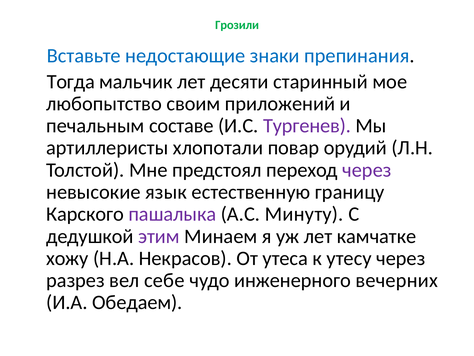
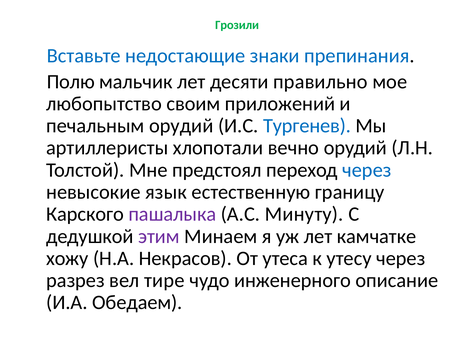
Тогда: Тогда -> Полю (71, 82)
старинный: старинный -> правильно (321, 82)
печальным составе: составе -> орудий (181, 126)
Тургенев colour: purple -> blue (307, 126)
повар: повар -> вечно (293, 148)
через colour: purple -> blue (367, 170)
себе: себе -> тире (164, 280)
вечерних: вечерних -> описание (397, 280)
